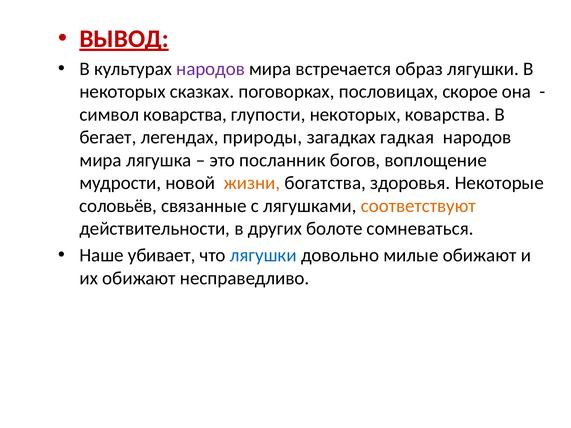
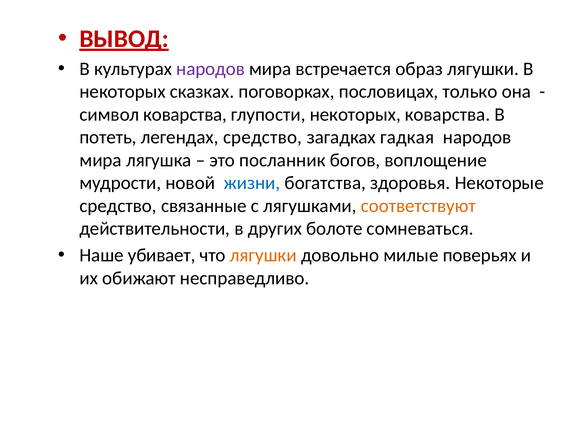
скорое: скорое -> только (470, 92)
бегает: бегает -> потеть (108, 137)
легендах природы: природы -> средство (263, 137)
жизни colour: orange -> blue (252, 183)
соловьёв: соловьёв -> средство (118, 206)
лягушки colour: blue -> orange (263, 255)
милые обижают: обижают -> поверьях (480, 255)
